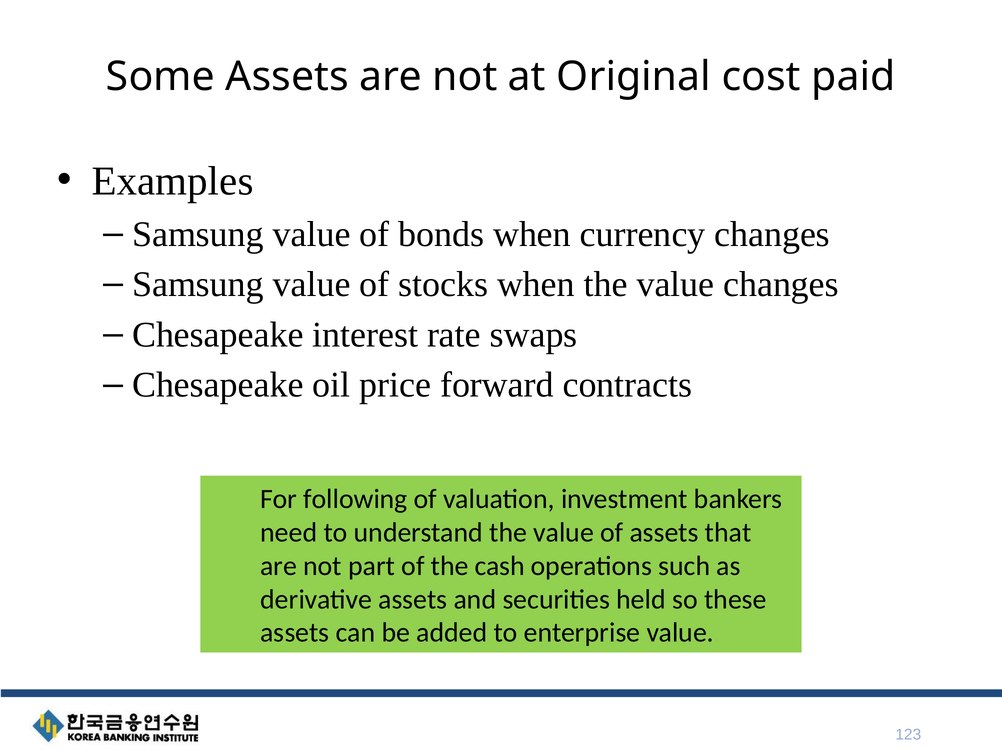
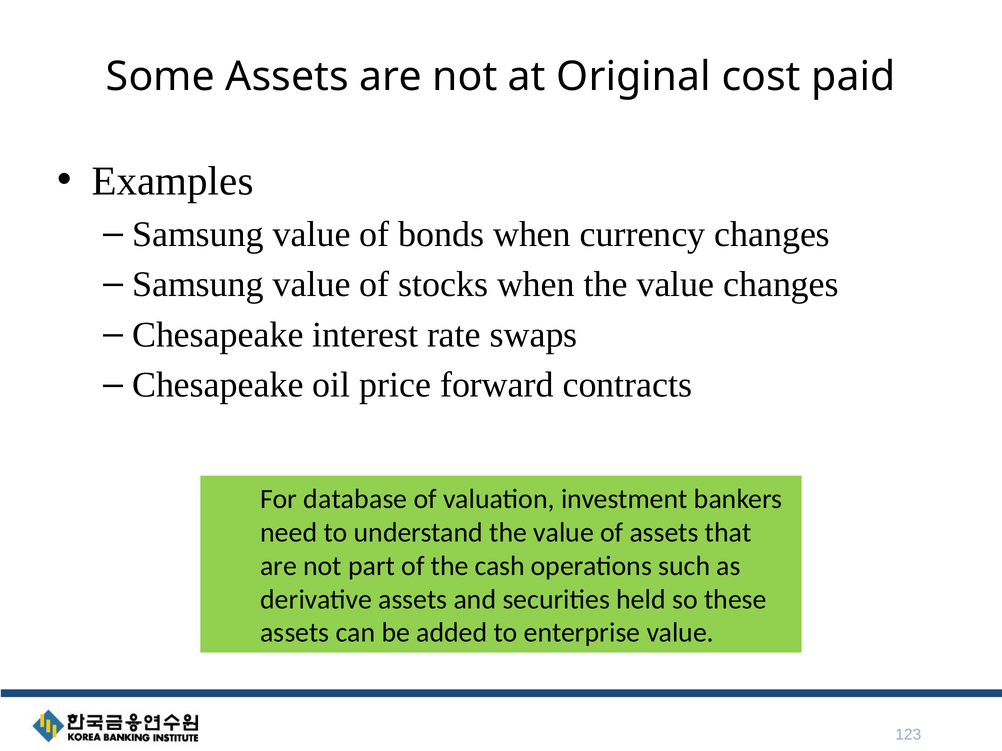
following: following -> database (355, 500)
